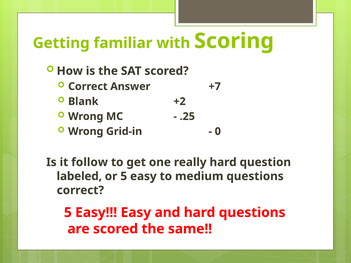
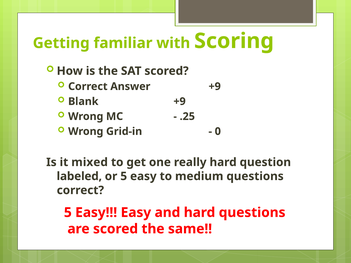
Answer +7: +7 -> +9 (215, 87)
Blank +2: +2 -> +9 (180, 102)
follow: follow -> mixed (90, 162)
